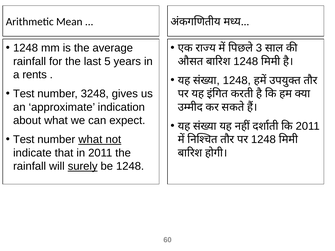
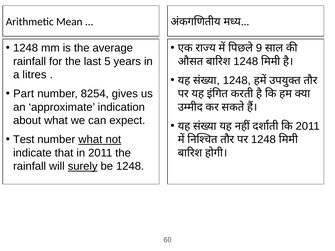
3: 3 -> 9 (259, 48)
rents: rents -> litres (34, 75)
Test: Test -> Part (24, 94)
3248: 3248 -> 8254 (95, 94)
